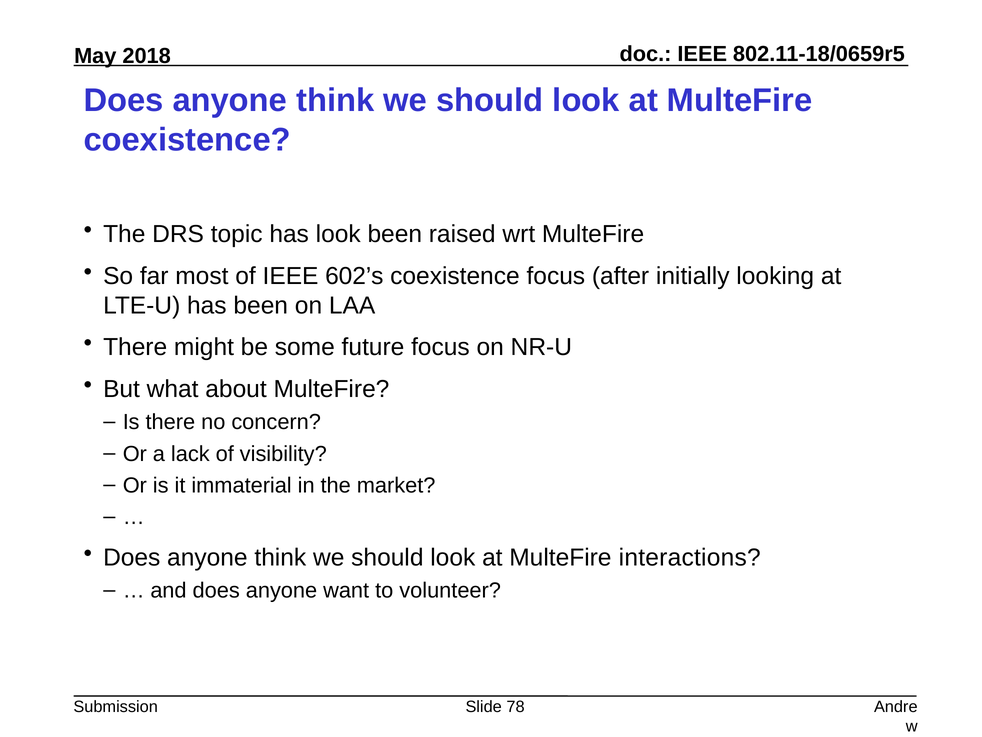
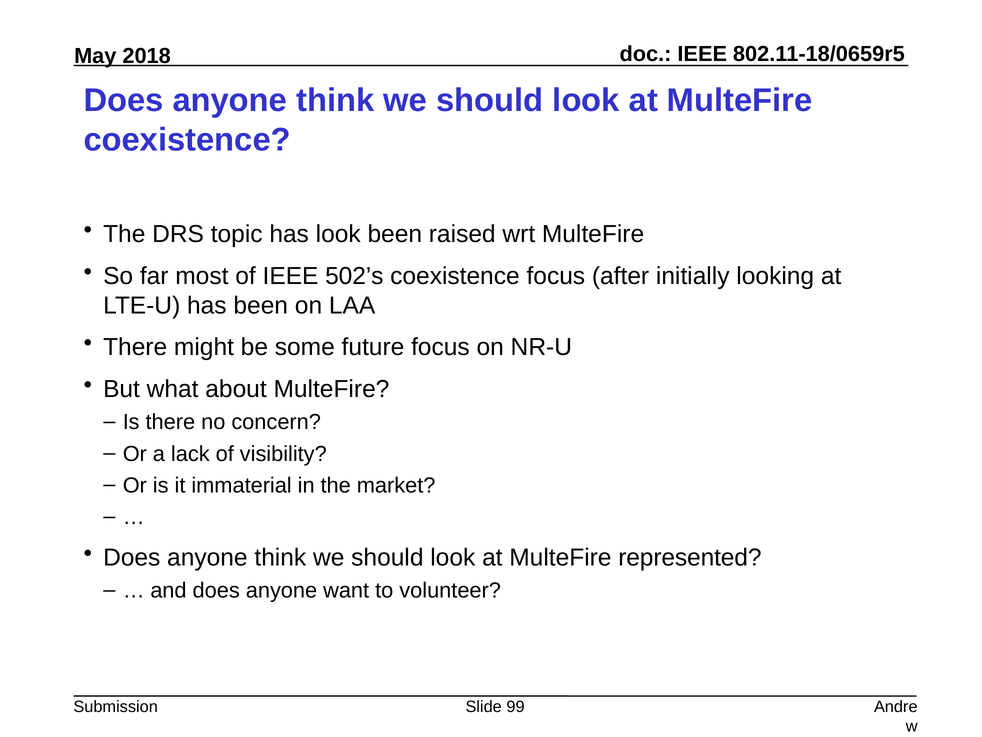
602’s: 602’s -> 502’s (354, 276)
interactions: interactions -> represented (690, 557)
78: 78 -> 99 (516, 706)
